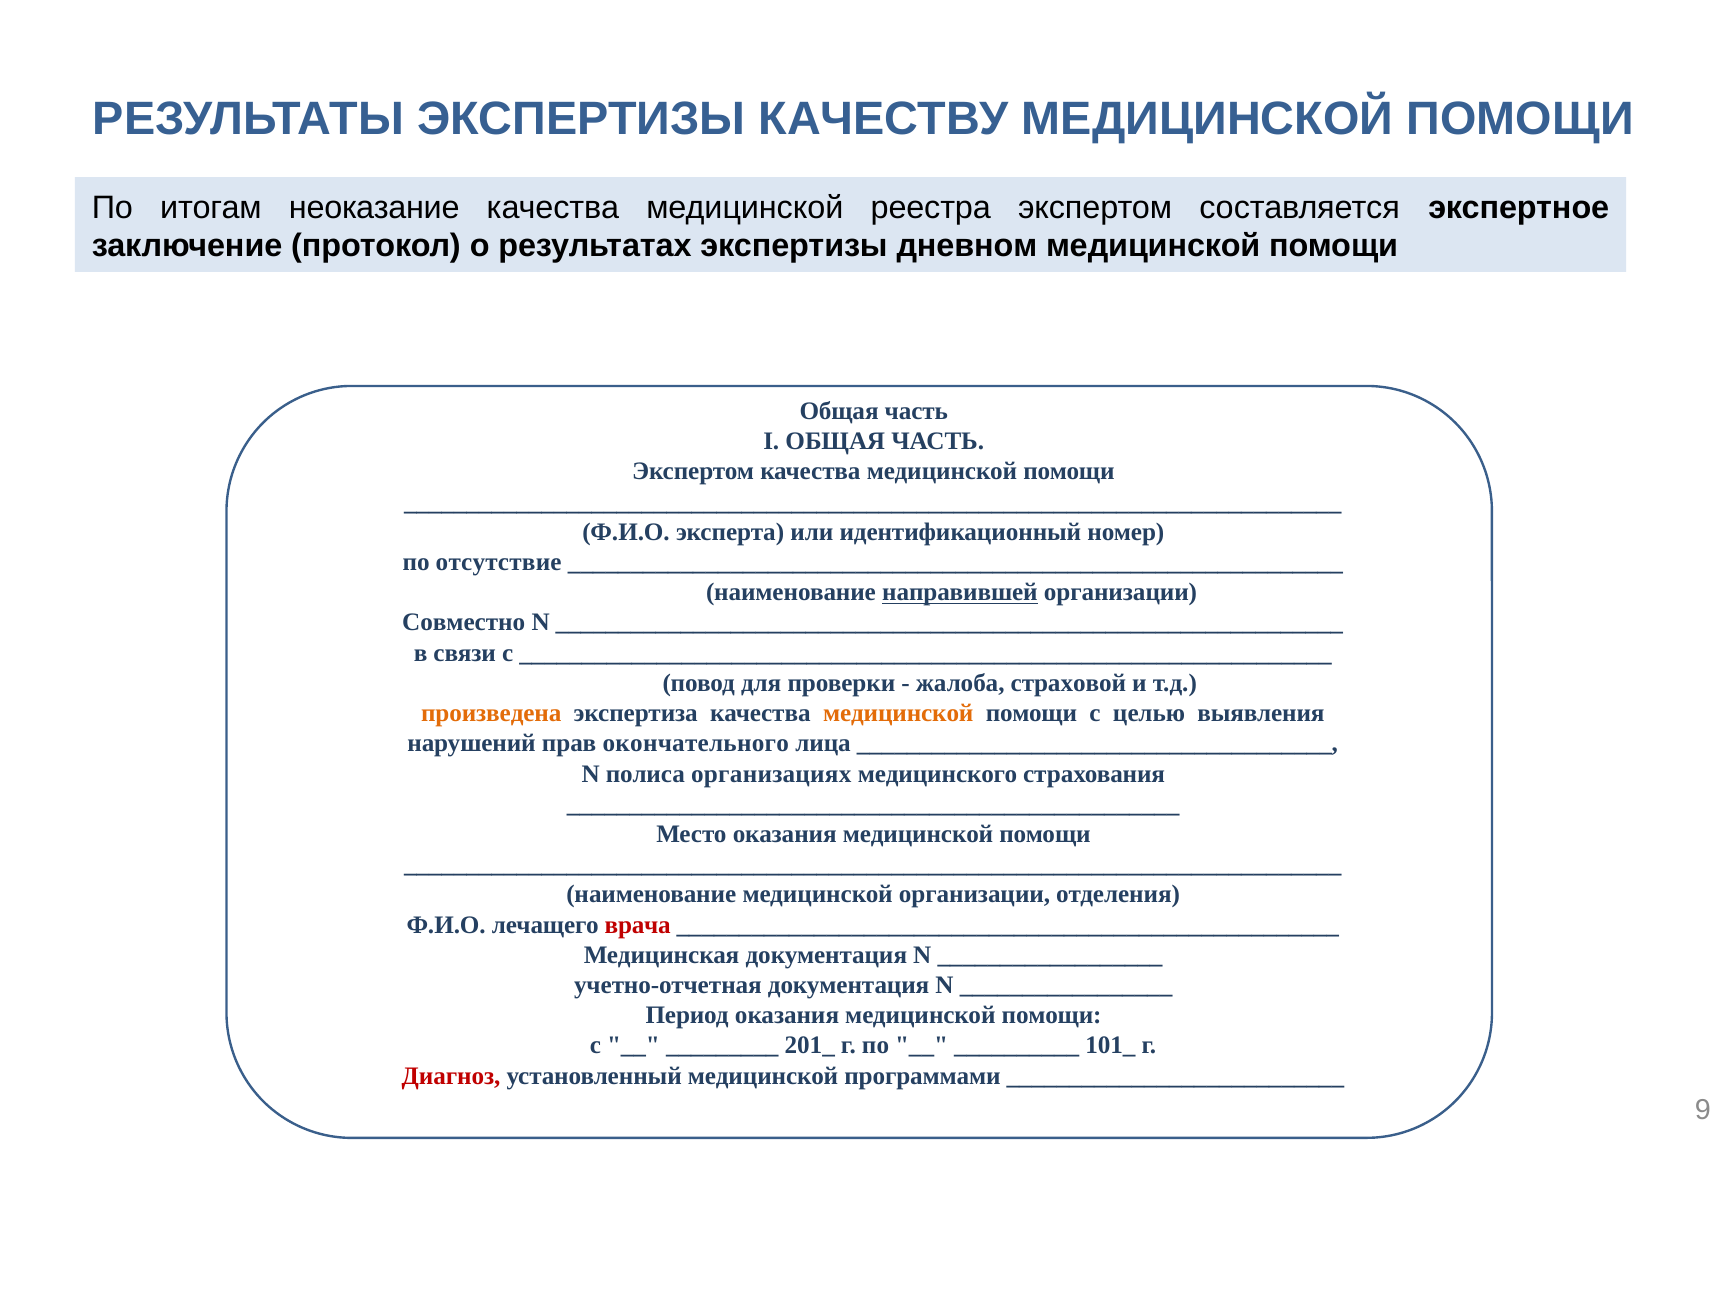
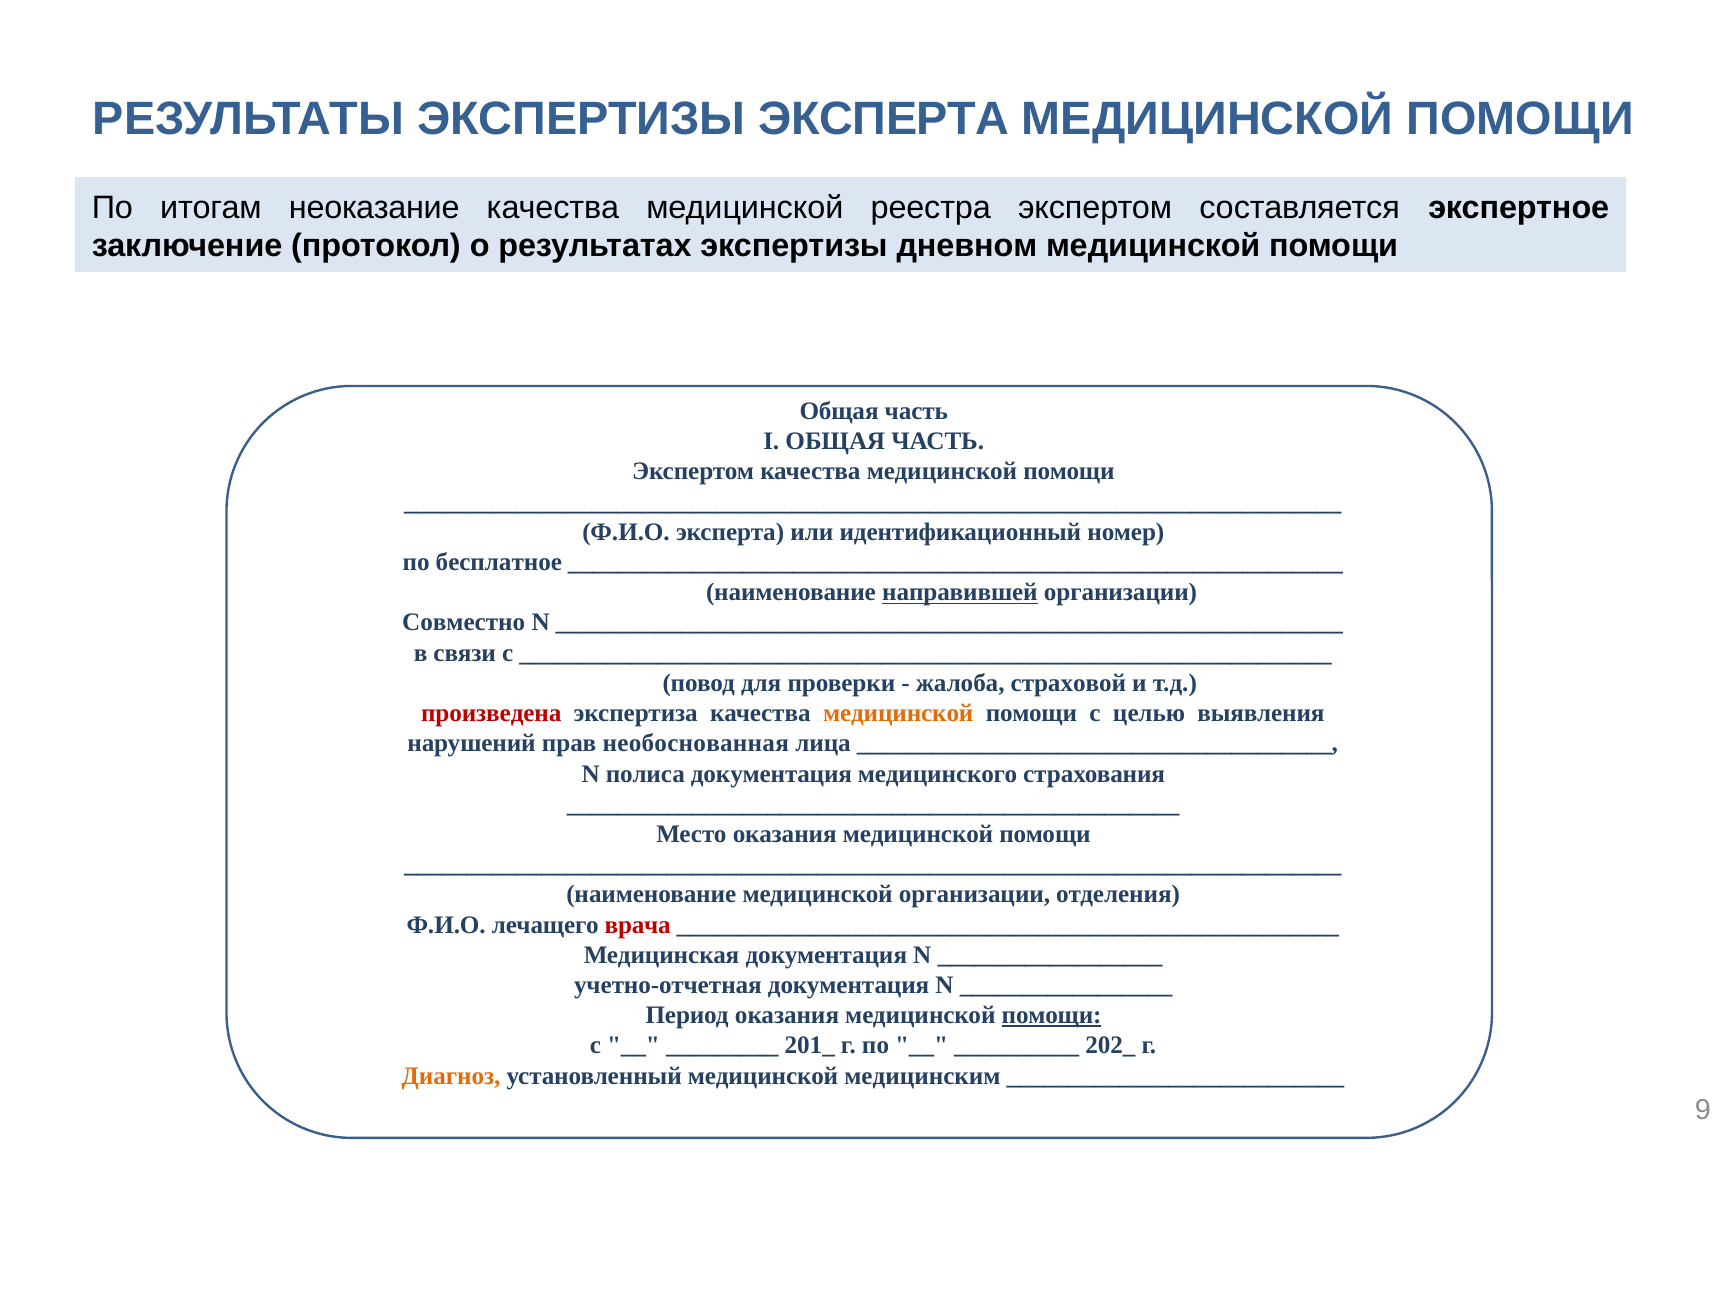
ЭКСПЕРТИЗЫ КАЧЕСТВУ: КАЧЕСТВУ -> ЭКСПЕРТА (884, 119)
отсутствие: отсутствие -> бесплатное (499, 562)
произведена colour: orange -> red (491, 713)
окончательного: окончательного -> необоснованная (696, 744)
полиса организациях: организациях -> документация (771, 774)
помощи underline: none -> present (1052, 1015)
101_: 101_ -> 202_ (1110, 1046)
Диагноз colour: red -> orange (451, 1076)
программами: программами -> медицинским (922, 1076)
